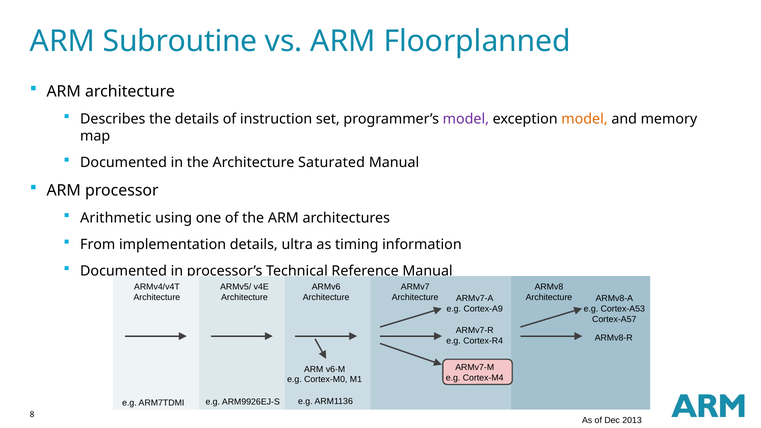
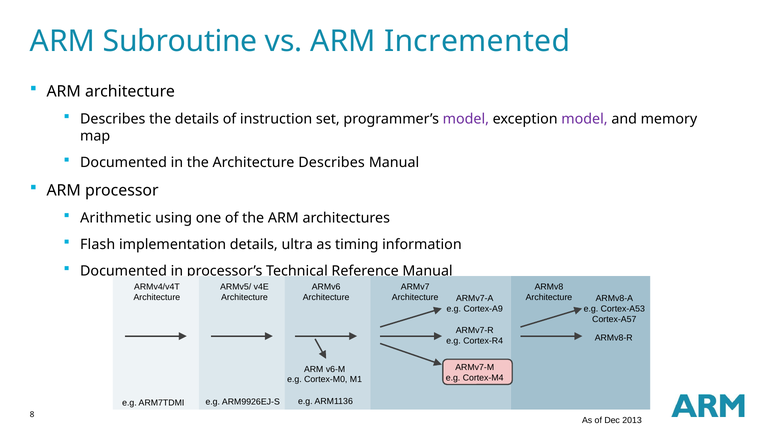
Floorplanned: Floorplanned -> Incremented (477, 41)
model colour: orange -> purple (584, 119)
Architecture Saturated: Saturated -> Describes (332, 163)
From: From -> Flash (98, 245)
